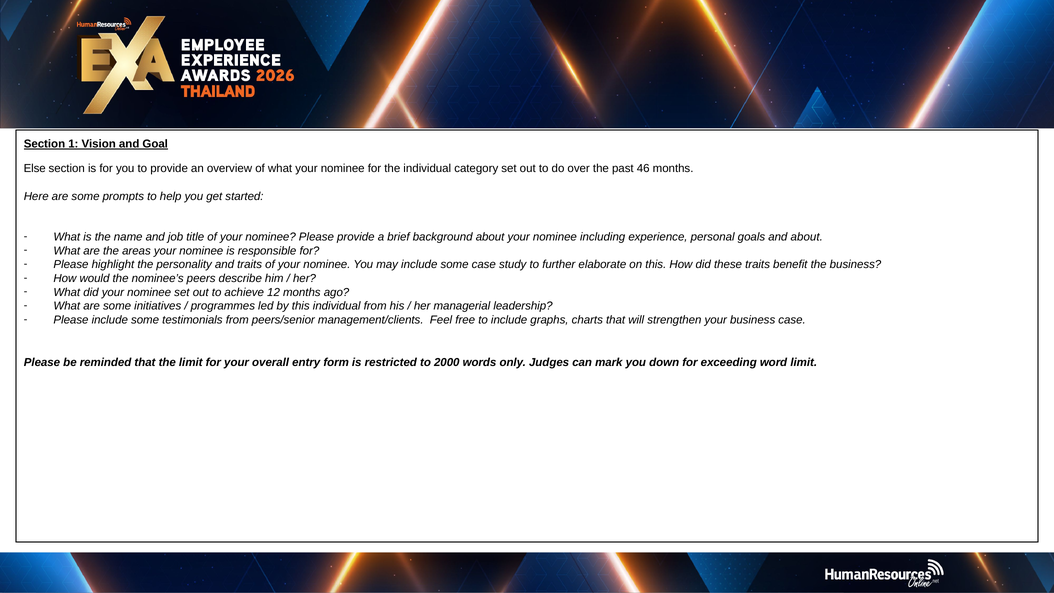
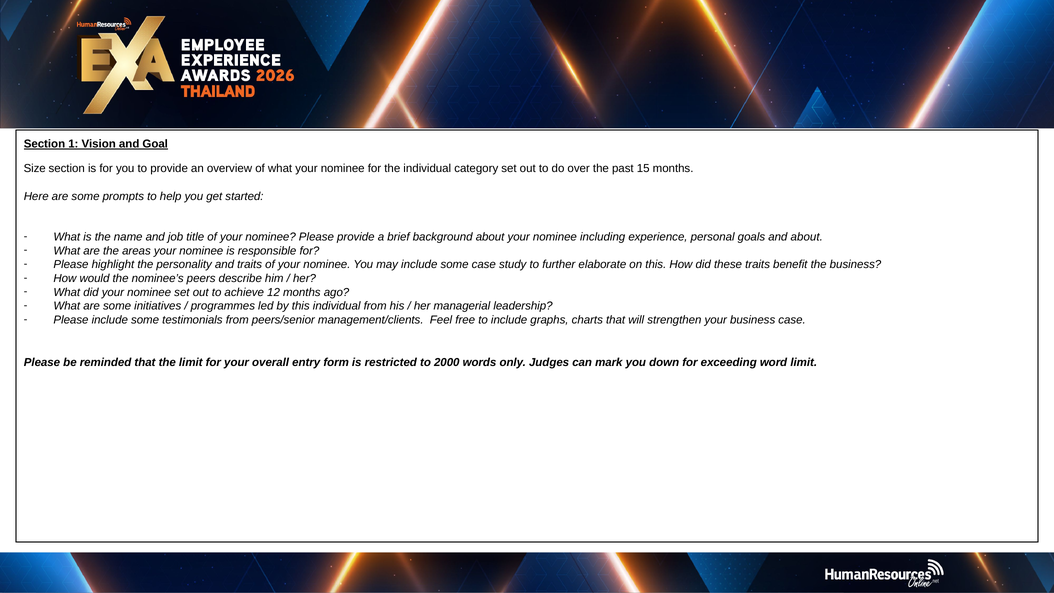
Else: Else -> Size (35, 169)
46: 46 -> 15 (643, 169)
